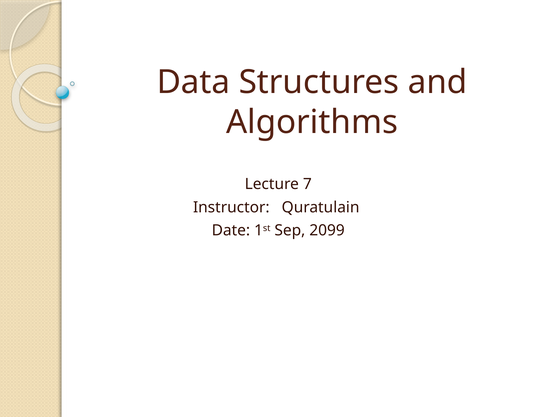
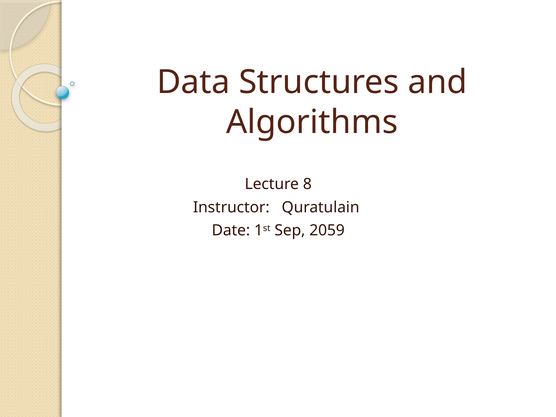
7: 7 -> 8 (307, 184)
2099: 2099 -> 2059 (327, 231)
